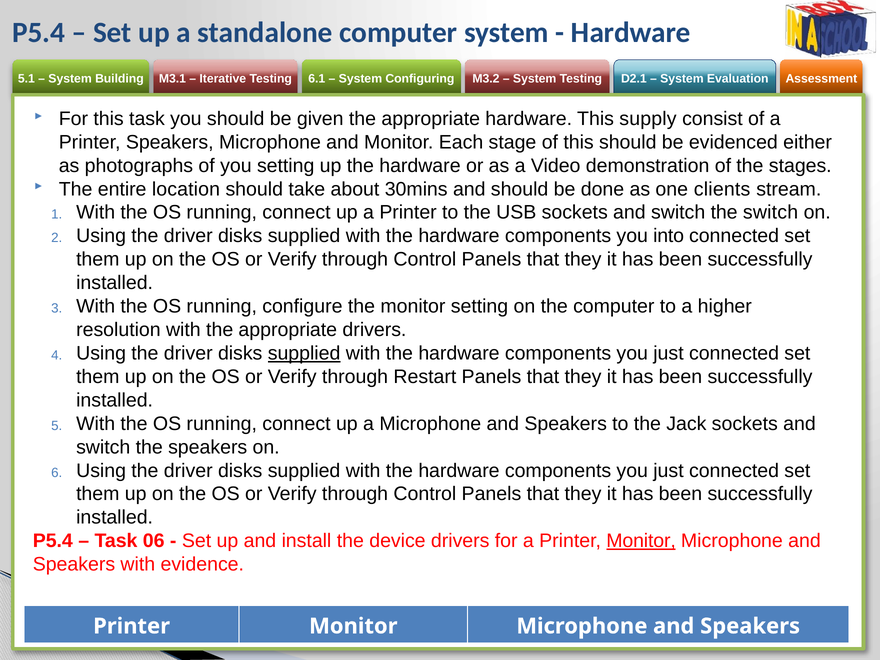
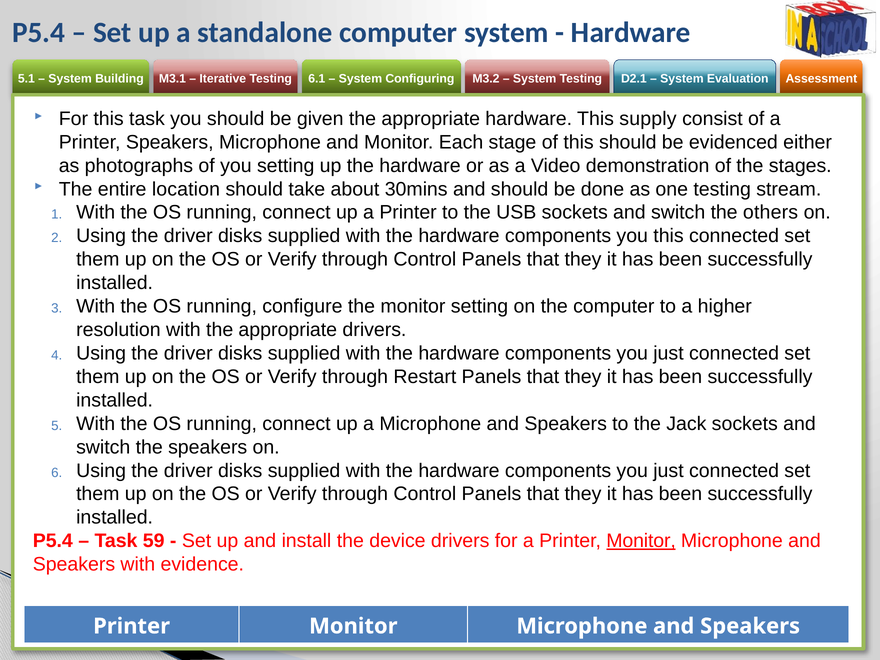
one clients: clients -> testing (722, 189)
the switch: switch -> others (771, 213)
you into: into -> this (669, 236)
supplied underline: present -> none (304, 353)
06: 06 -> 59 (154, 541)
